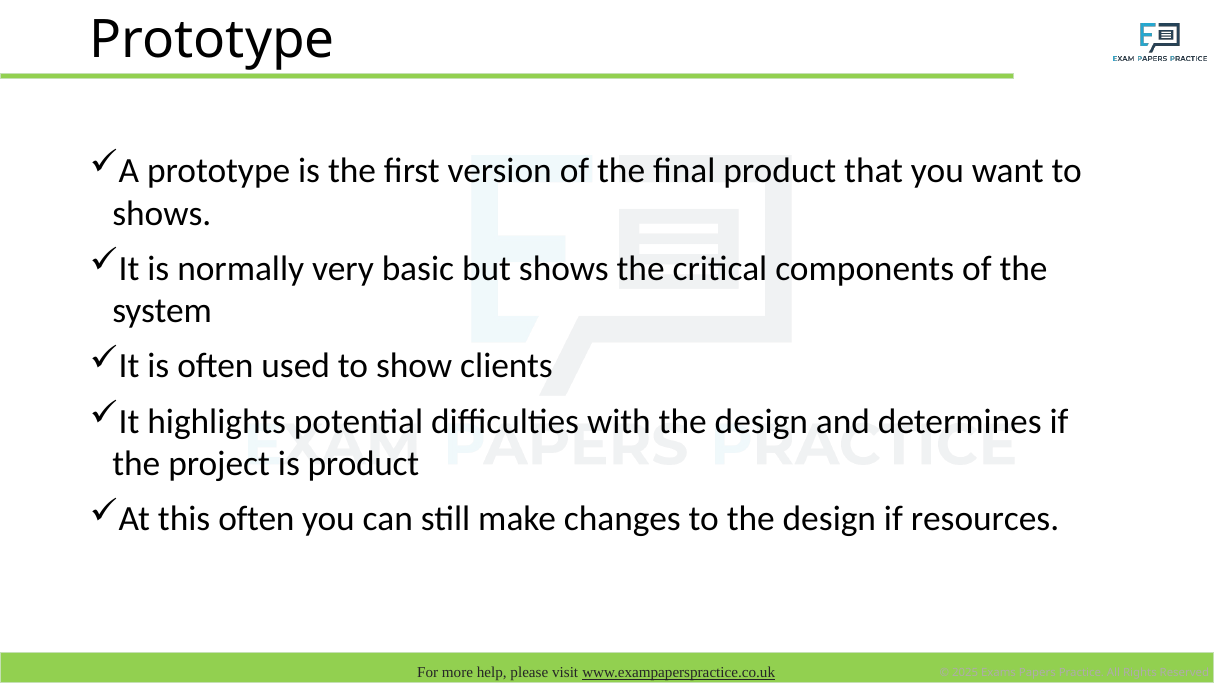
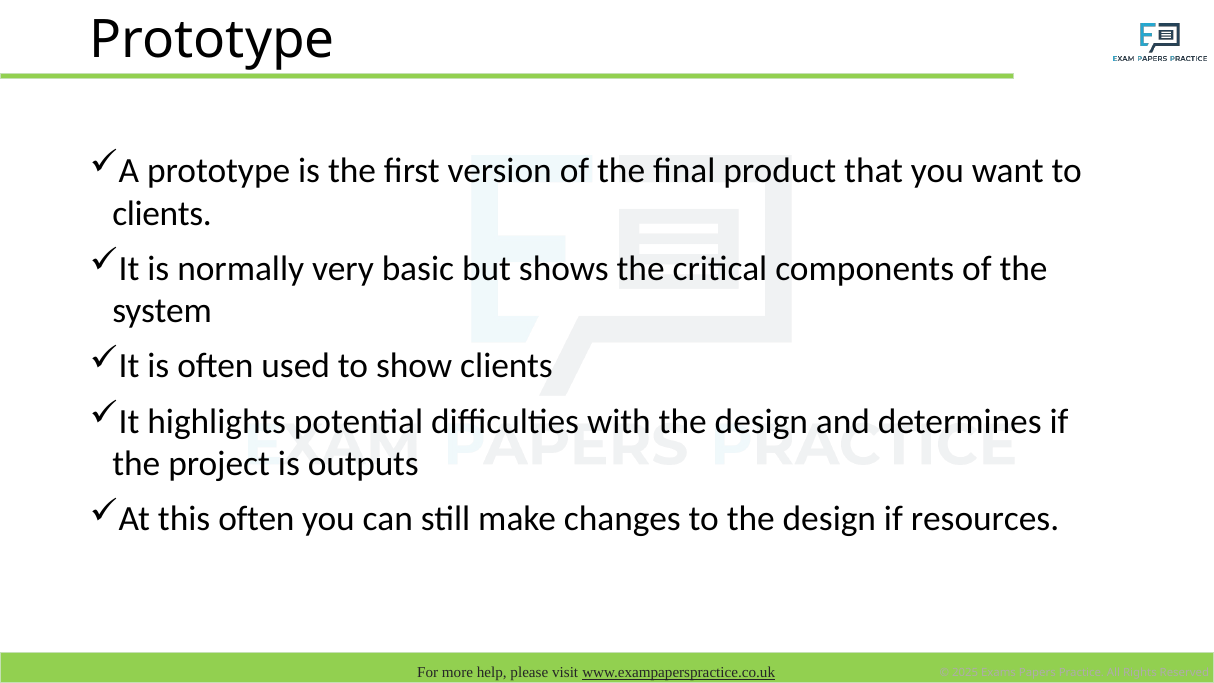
shows: shows -> clients (162, 213)
is product: product -> outputs (363, 464)
